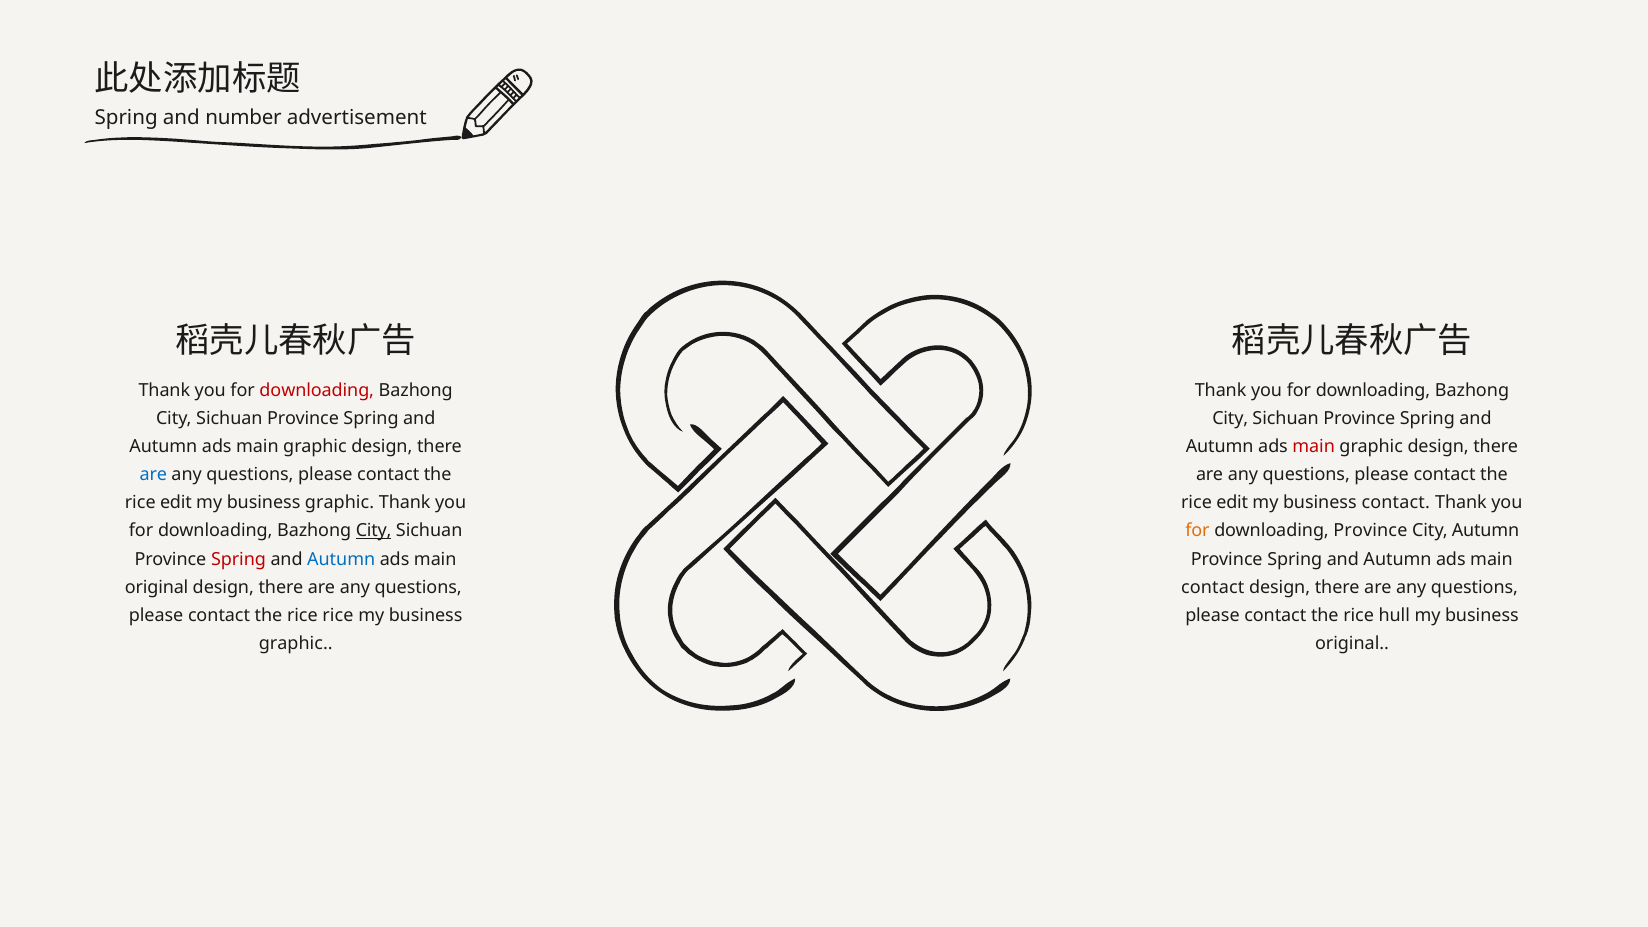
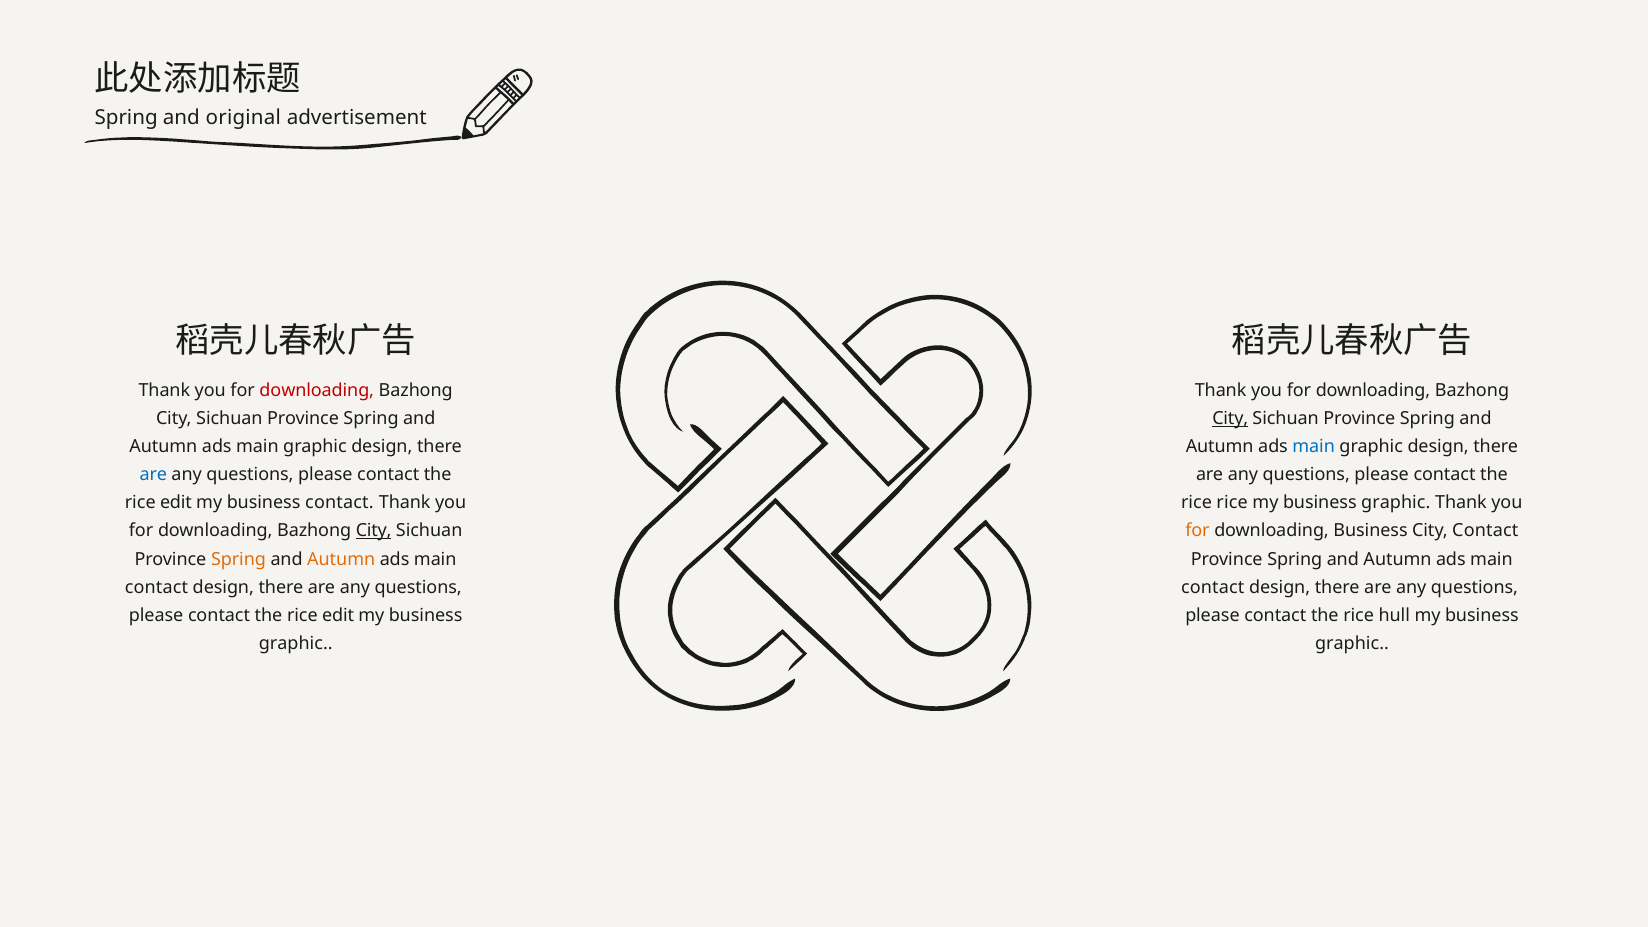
number: number -> original (243, 118)
City underline: none -> present (1230, 419)
main colour: red -> blue (1314, 447)
graphic: graphic -> contact (339, 503)
edit: edit -> rice (1232, 503)
contact: contact -> graphic (1396, 503)
downloading Province: Province -> Business (1371, 531)
City Autumn: Autumn -> Contact (1485, 531)
Spring colour: red -> orange (238, 559)
Autumn colour: blue -> orange (341, 559)
original: original -> contact (156, 587)
rice: rice -> edit (338, 615)
original: original -> graphic (1352, 643)
